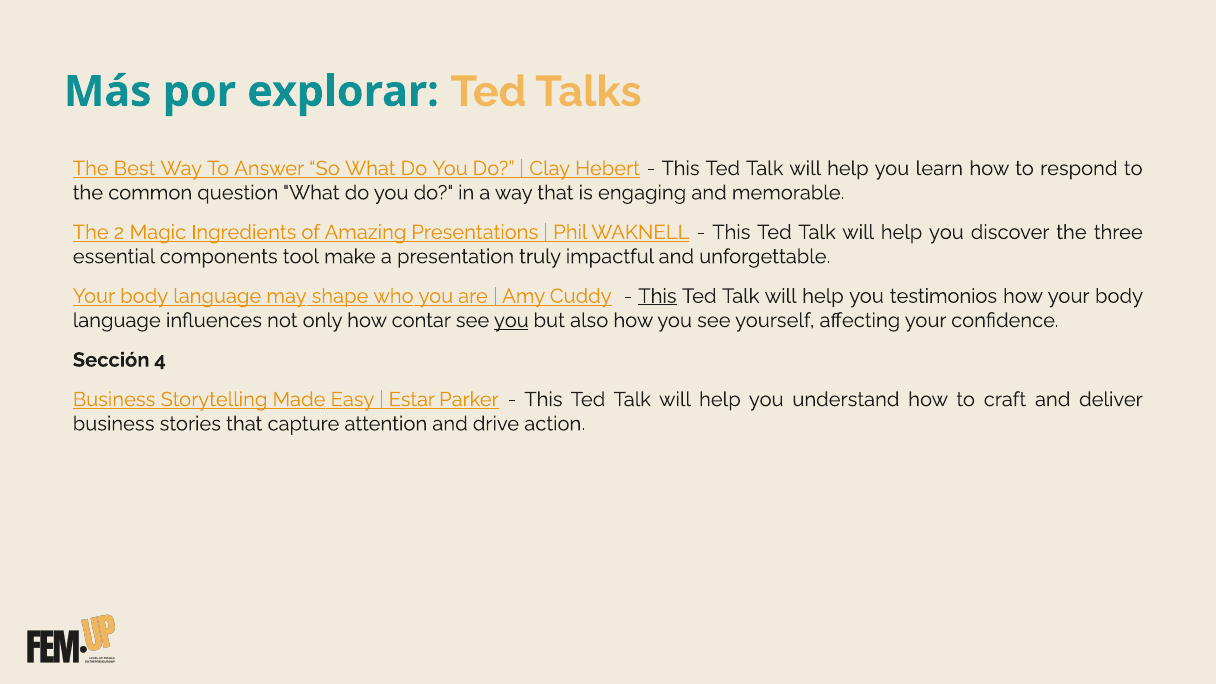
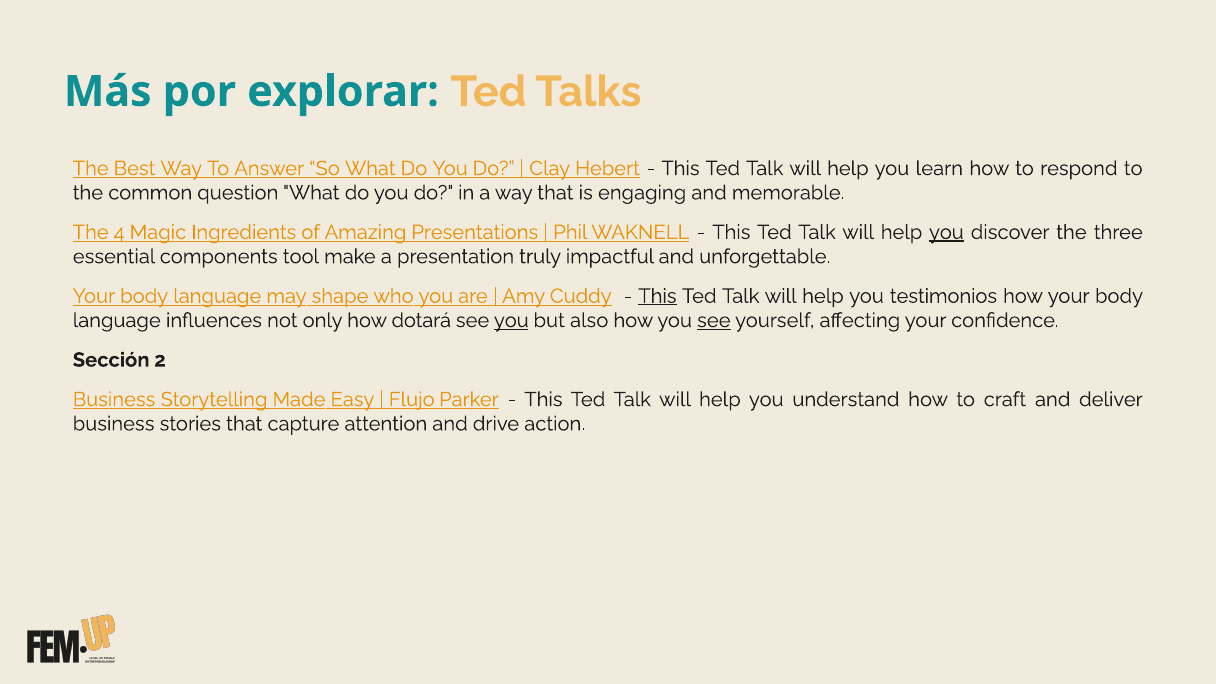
2: 2 -> 4 (119, 232)
you underline: none -> present (946, 232)
contar: contar -> dotará (421, 320)
see underline: none -> present (714, 320)
4: 4 -> 2 (160, 360)
Estar: Estar -> Flujo (412, 399)
